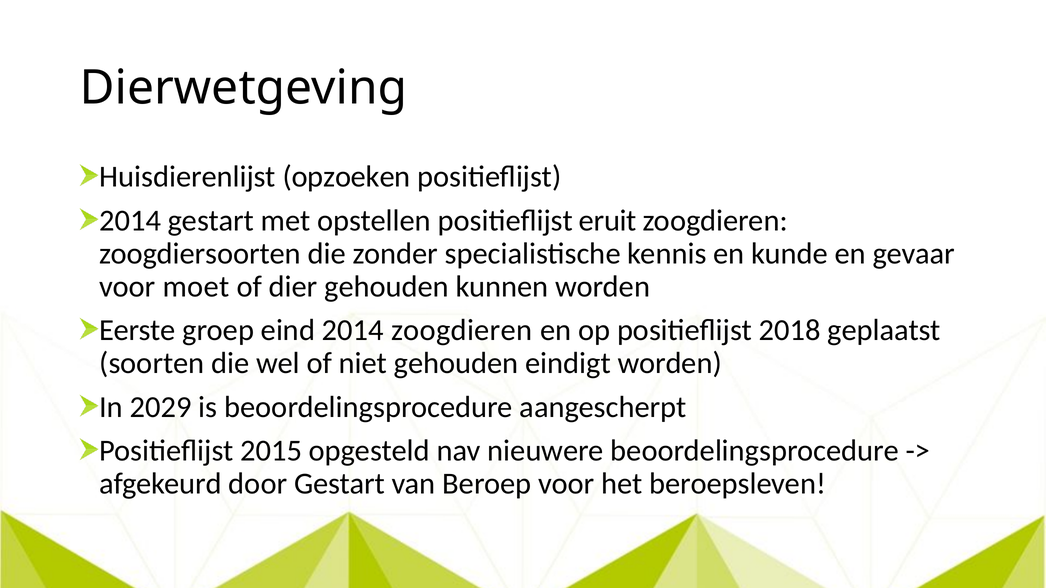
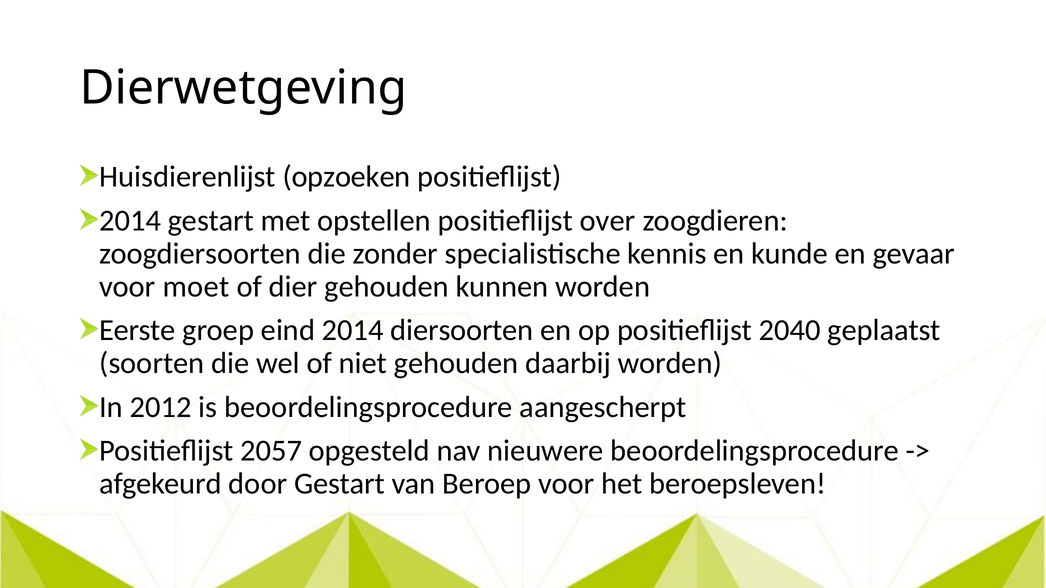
eruit: eruit -> over (608, 221)
2014 zoogdieren: zoogdieren -> diersoorten (462, 330)
2018: 2018 -> 2040 (790, 330)
eindigt: eindigt -> daarbij (568, 363)
2029: 2029 -> 2012 (161, 407)
2015: 2015 -> 2057 (271, 451)
